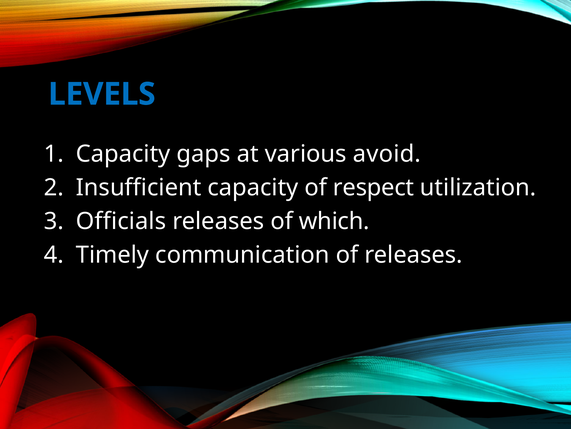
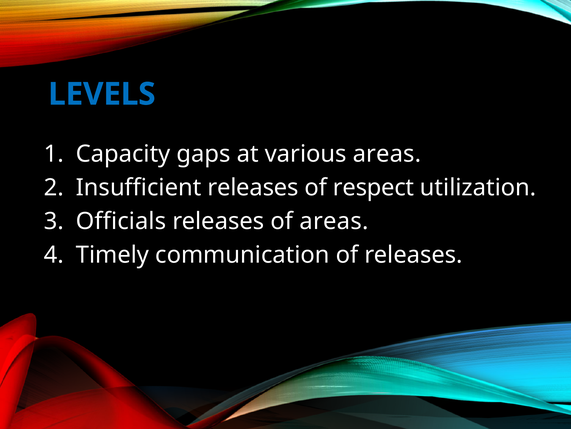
various avoid: avoid -> areas (387, 154)
Insufficient capacity: capacity -> releases (253, 187)
of which: which -> areas (334, 221)
